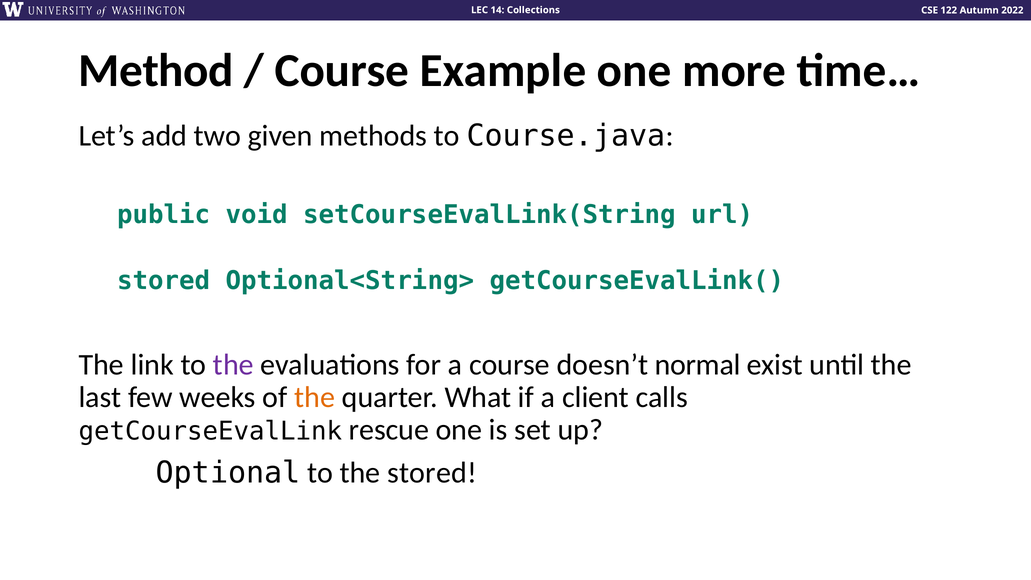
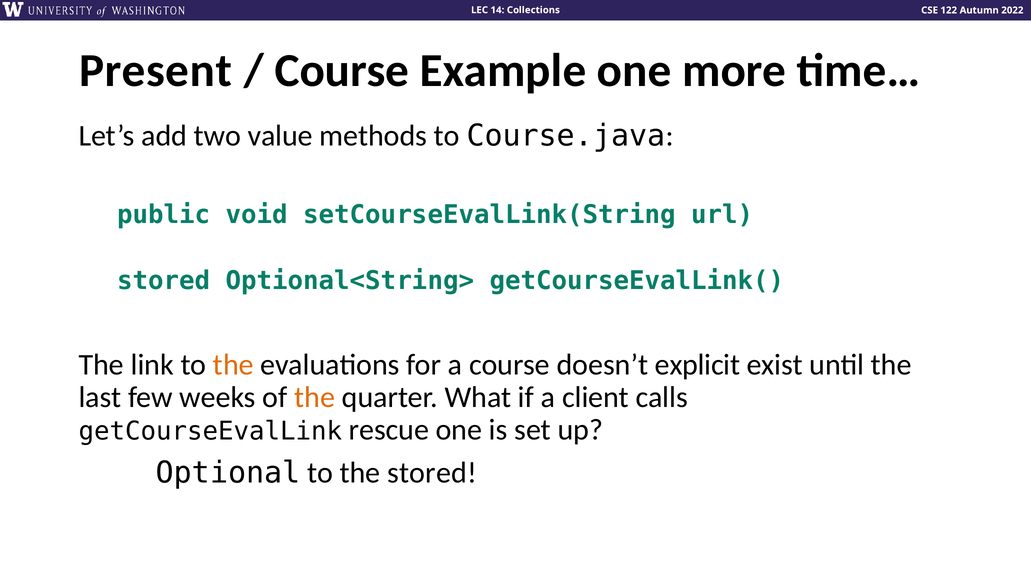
Method: Method -> Present (155, 71)
given: given -> value (280, 136)
the colour: purple -> orange (233, 365)
normal: normal -> explicit (698, 365)
